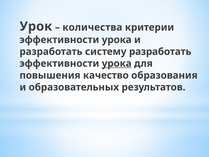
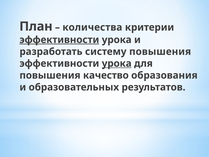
Урок: Урок -> План (36, 26)
эффективности underline: none -> present (59, 40)
систему разработать: разработать -> повышения (160, 52)
